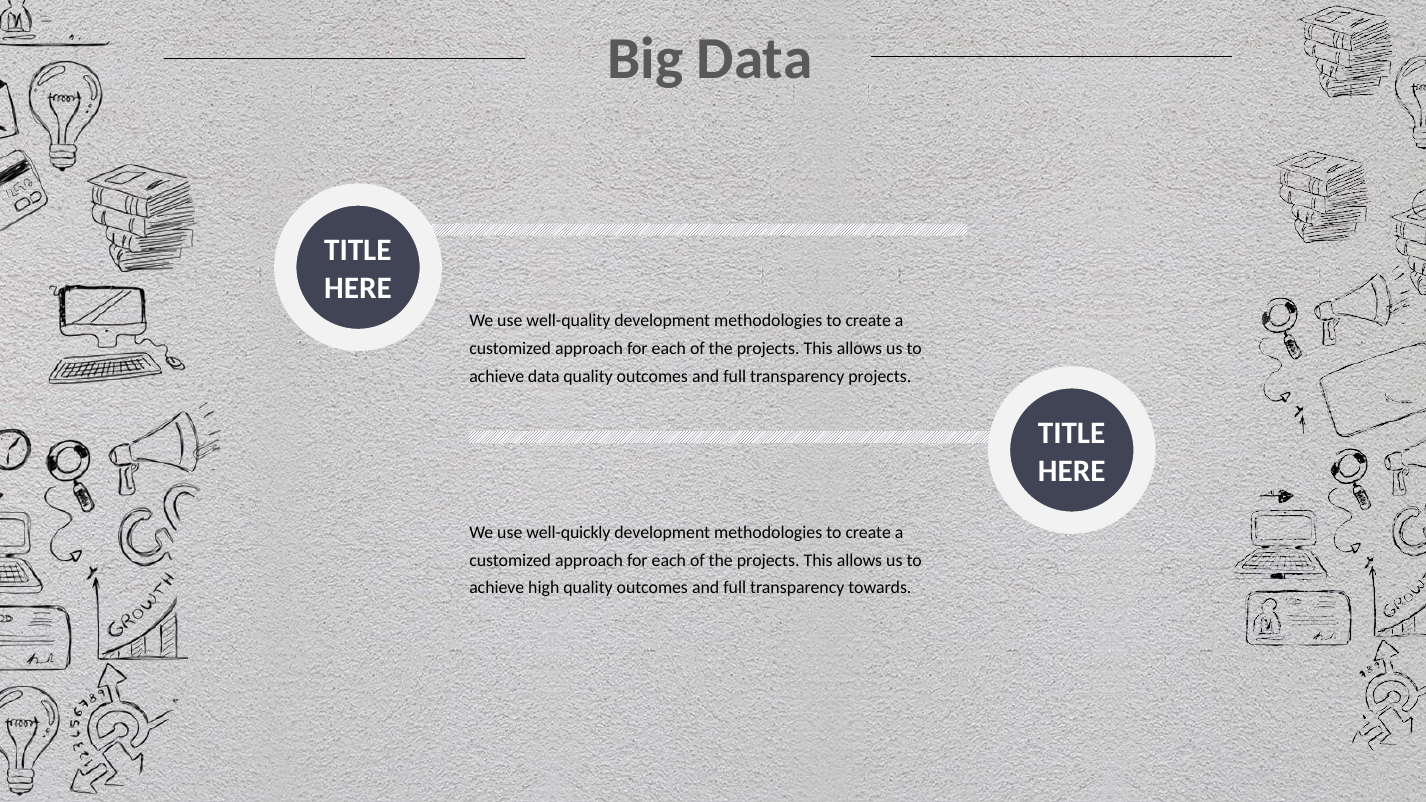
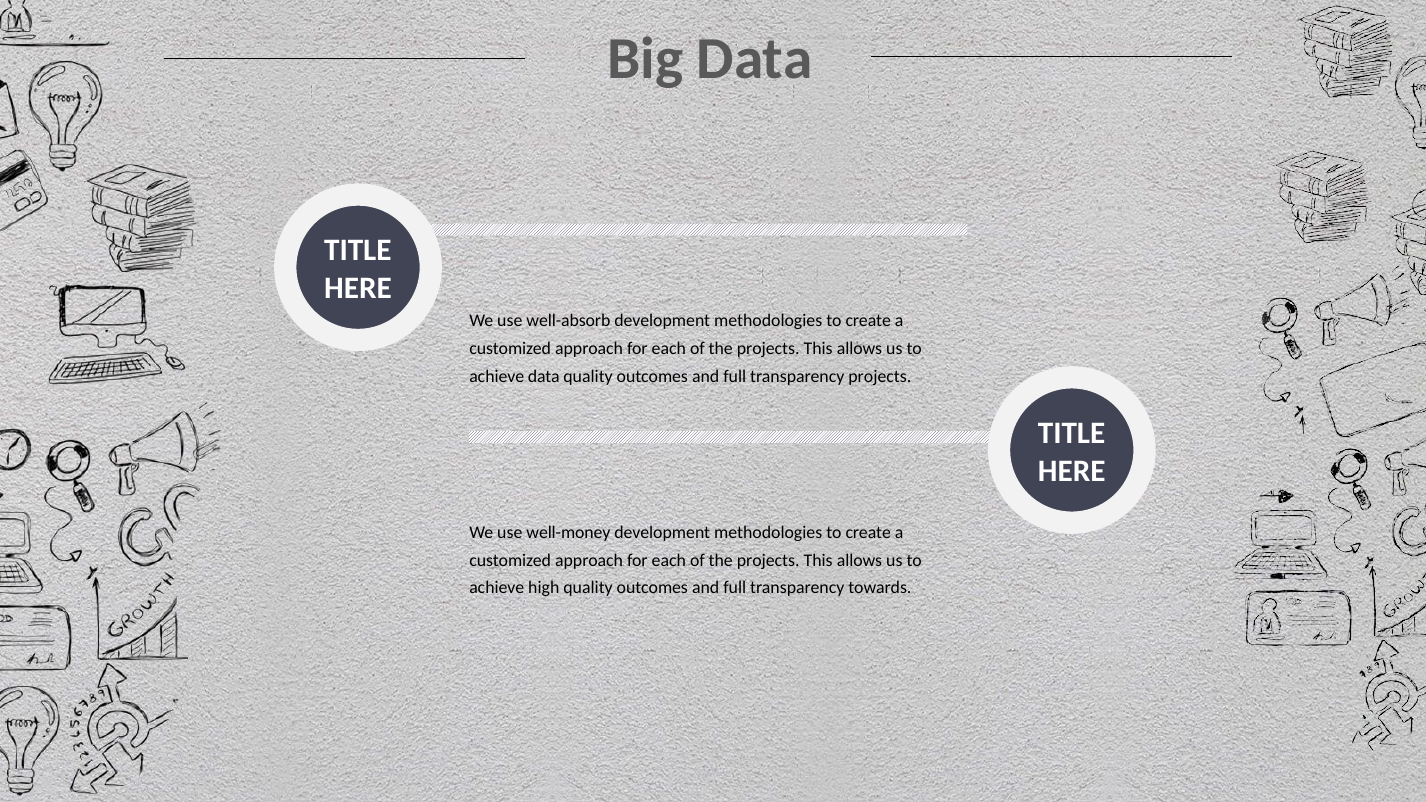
well-quality: well-quality -> well-absorb (568, 321)
well-quickly: well-quickly -> well-money (568, 533)
